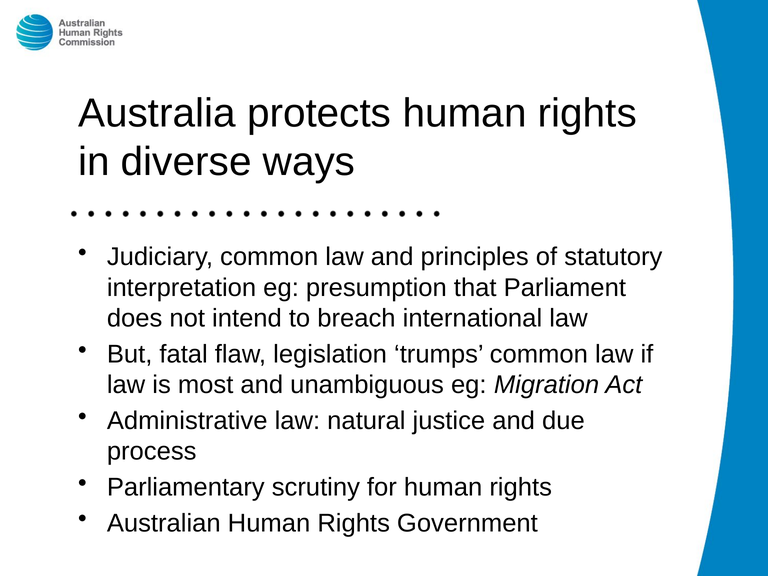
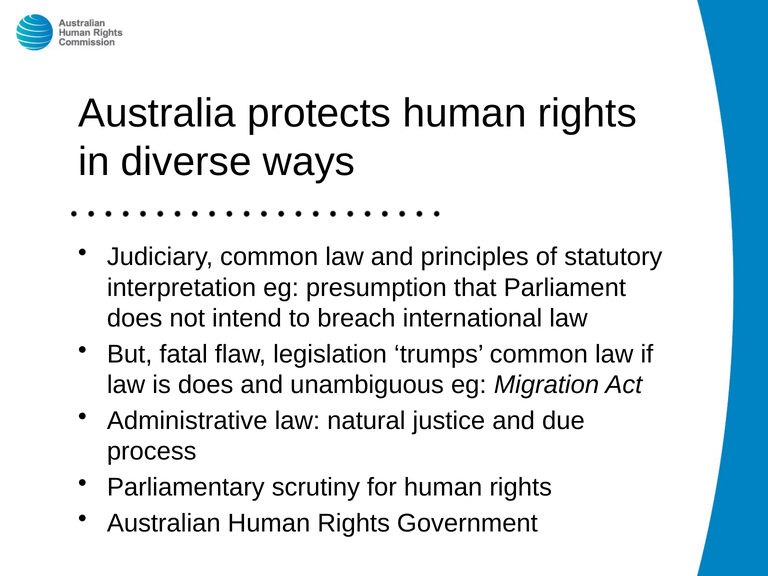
is most: most -> does (206, 385)
